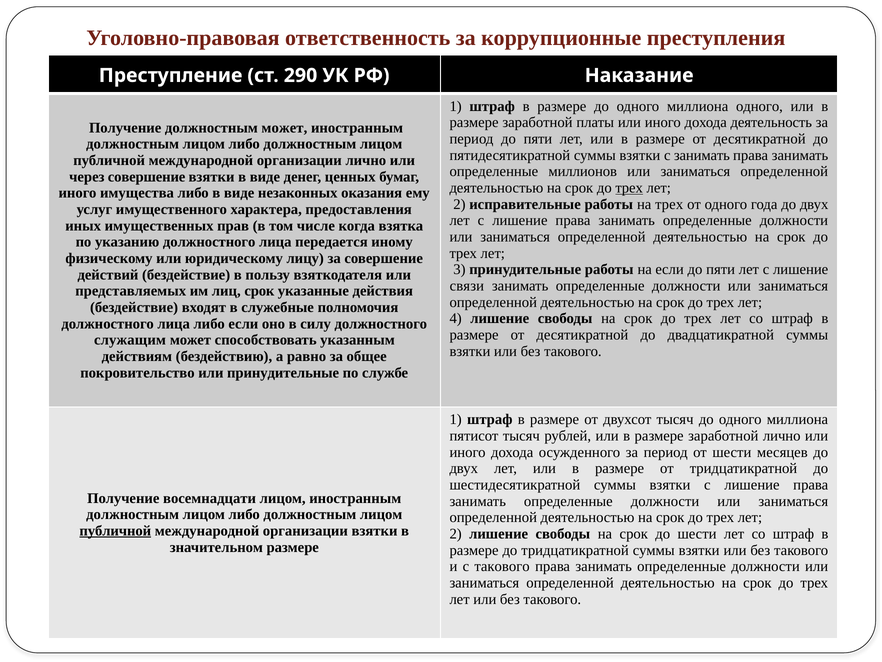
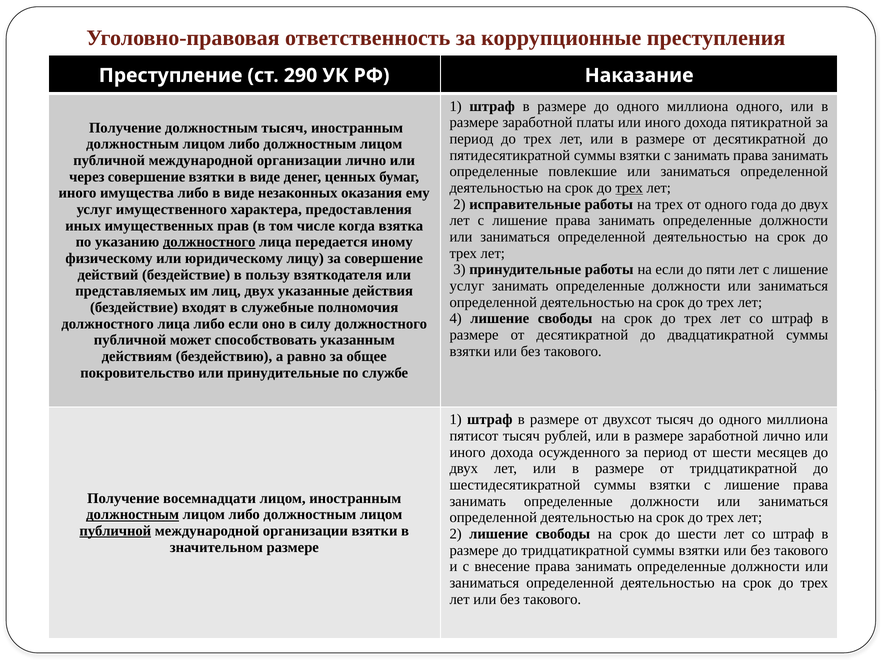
деятельность: деятельность -> пятикратной (771, 123)
должностным может: может -> тысяч (284, 128)
период до пяти: пяти -> трех (538, 139)
миллионов: миллионов -> повлекшие (583, 171)
должностного underline: none -> present (209, 242)
связи: связи -> услуг (467, 286)
лиц срок: срок -> двух (259, 291)
служащим: служащим -> публичной (130, 340)
должностным underline: none -> present (133, 514)
с такового: такового -> внесение (502, 566)
